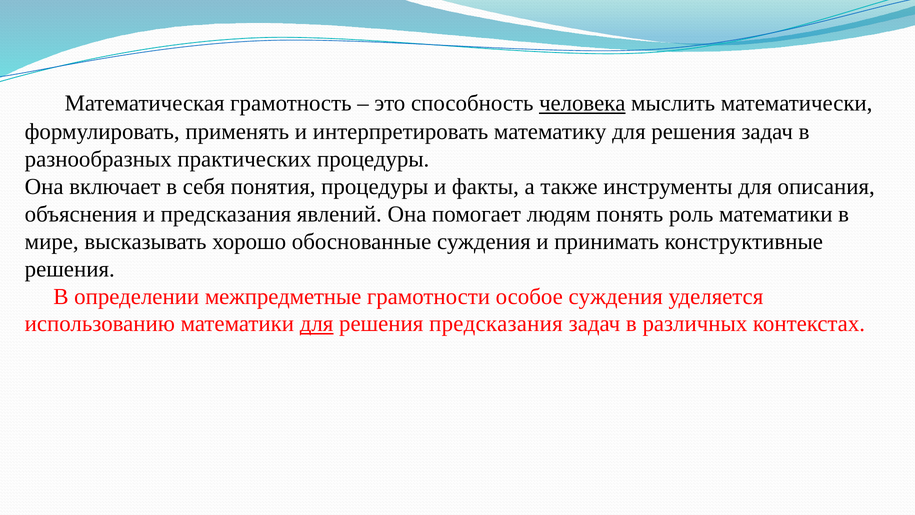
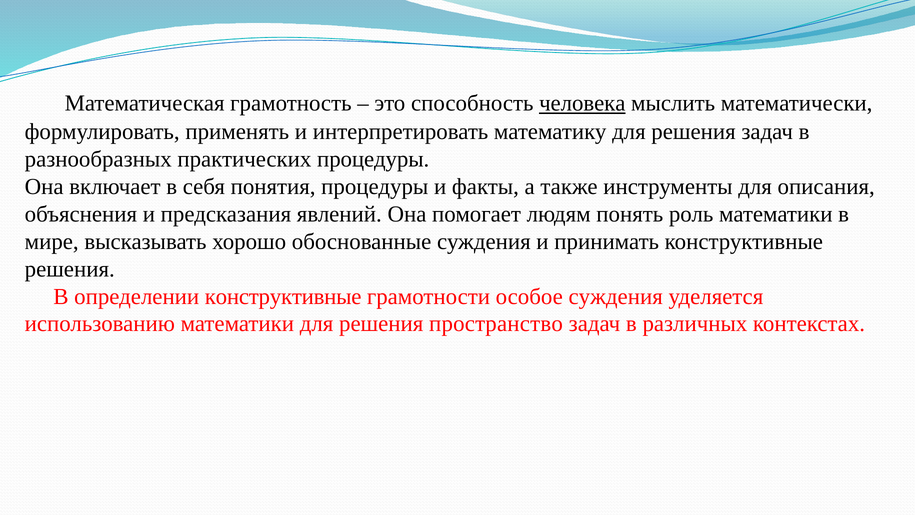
определении межпредметные: межпредметные -> конструктивные (283, 296)
для underline: present -> none (317, 324)
решения предсказания: предсказания -> пространство (496, 324)
